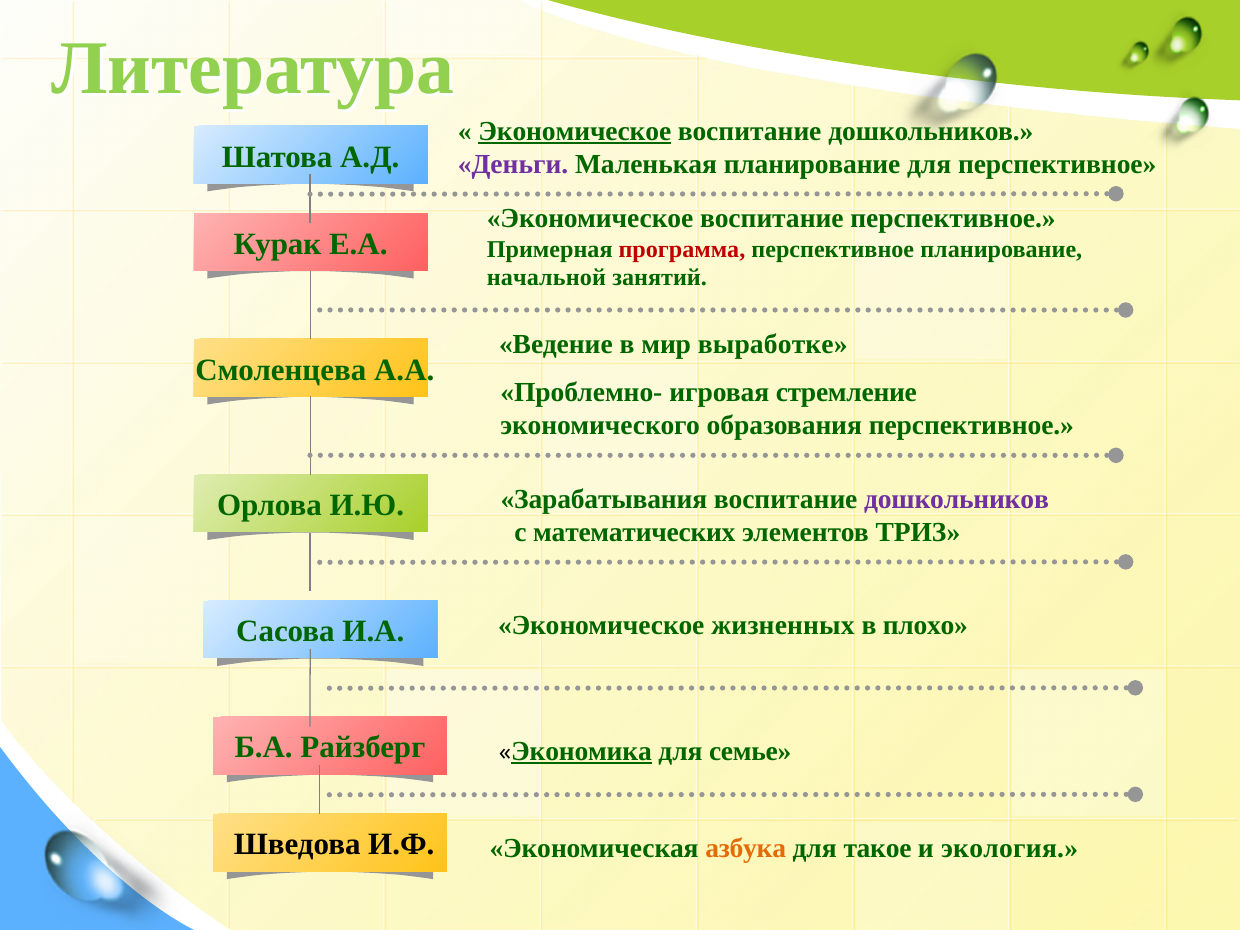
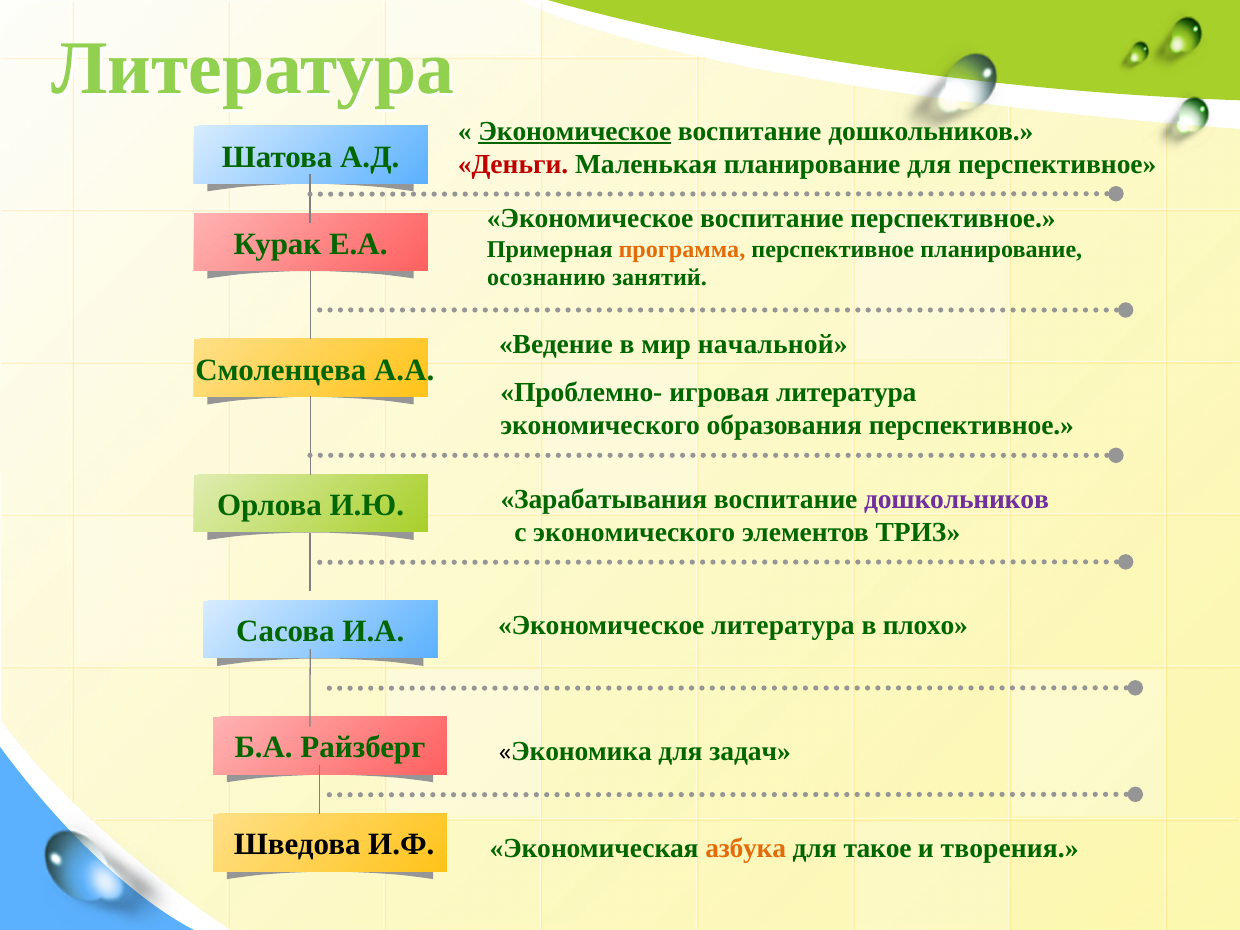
Деньги colour: purple -> red (513, 164)
программа colour: red -> orange (682, 249)
начальной: начальной -> осознанию (546, 278)
выработке: выработке -> начальной (773, 344)
игровая стремление: стремление -> литература (846, 393)
с математических: математических -> экономического (634, 532)
Экономическое жизненных: жизненных -> литература (783, 625)
Экономика underline: present -> none (581, 751)
семье: семье -> задач (750, 751)
экология: экология -> творения (1010, 848)
